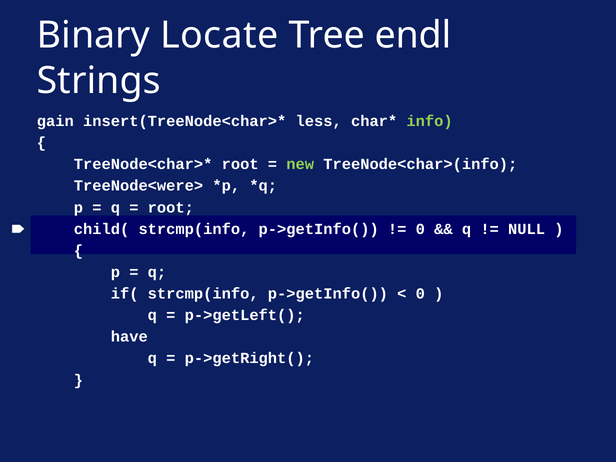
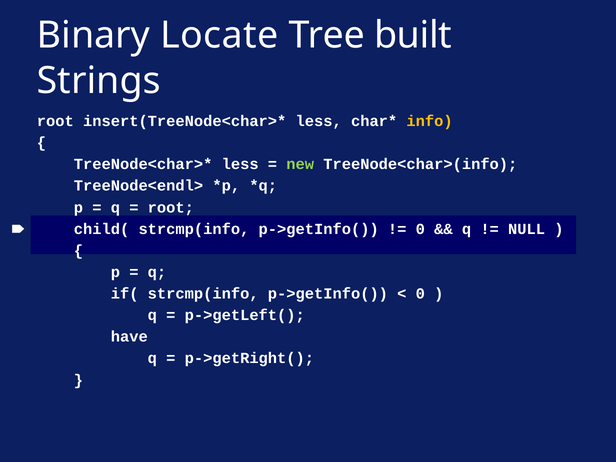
endl: endl -> built (413, 35)
gain: gain -> root (55, 121)
info colour: light green -> yellow (430, 121)
root: root -> less (240, 164)
TreeNode<were>: TreeNode<were> -> TreeNode<endl> (139, 186)
